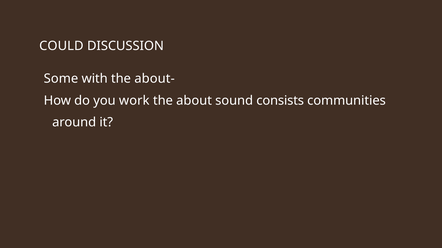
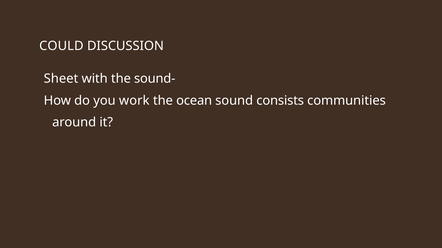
Some: Some -> Sheet (61, 79)
about-: about- -> sound- (155, 79)
about: about -> ocean (194, 101)
